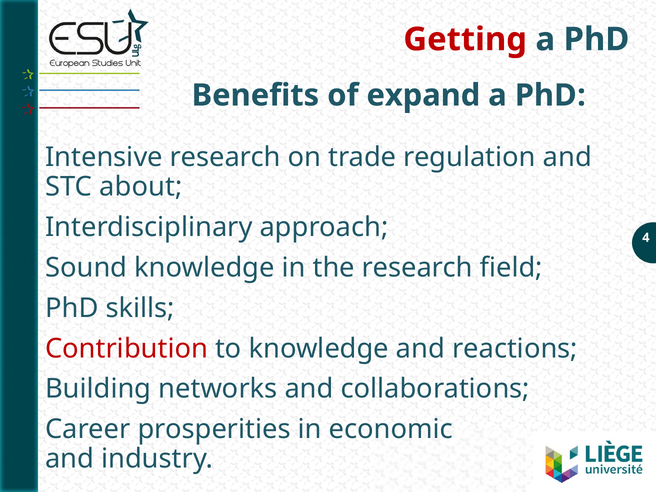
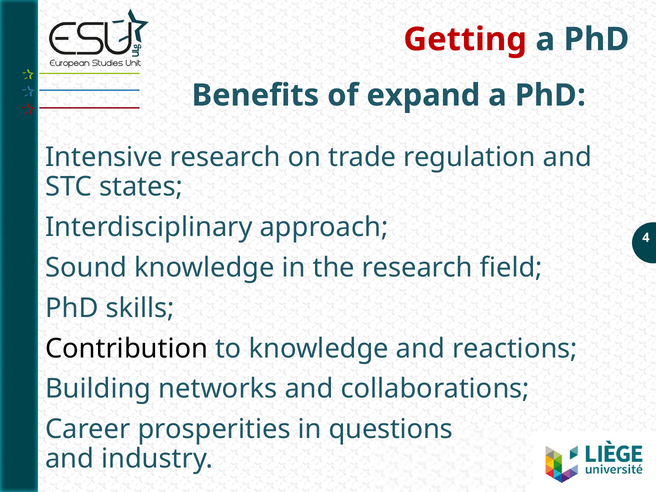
about: about -> states (141, 187)
Contribution colour: red -> black (127, 349)
economic: economic -> questions (391, 429)
